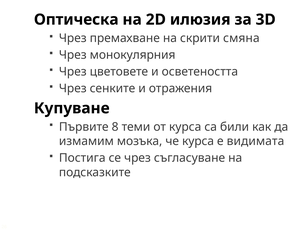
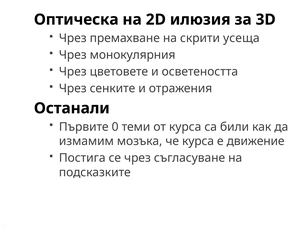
смяна: смяна -> усеща (241, 38)
Купуване: Купуване -> Останали (72, 108)
8: 8 -> 0 (115, 127)
видимата: видимата -> движение (256, 141)
